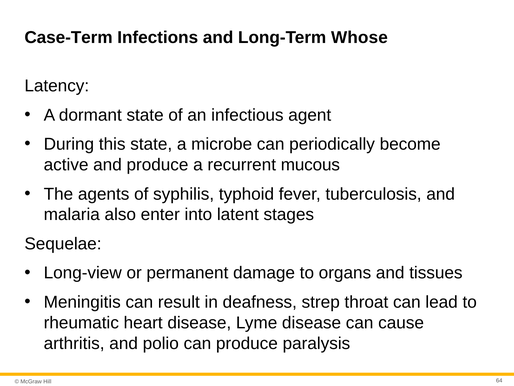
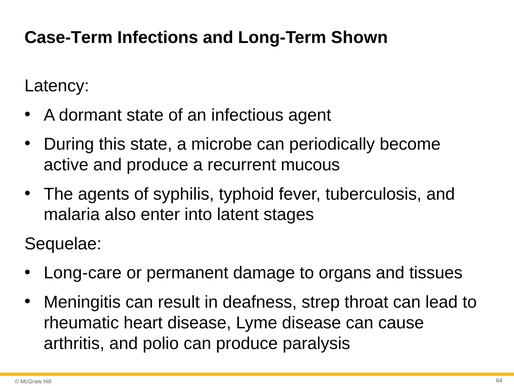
Whose: Whose -> Shown (359, 37)
Long-view: Long-view -> Long-care (83, 273)
